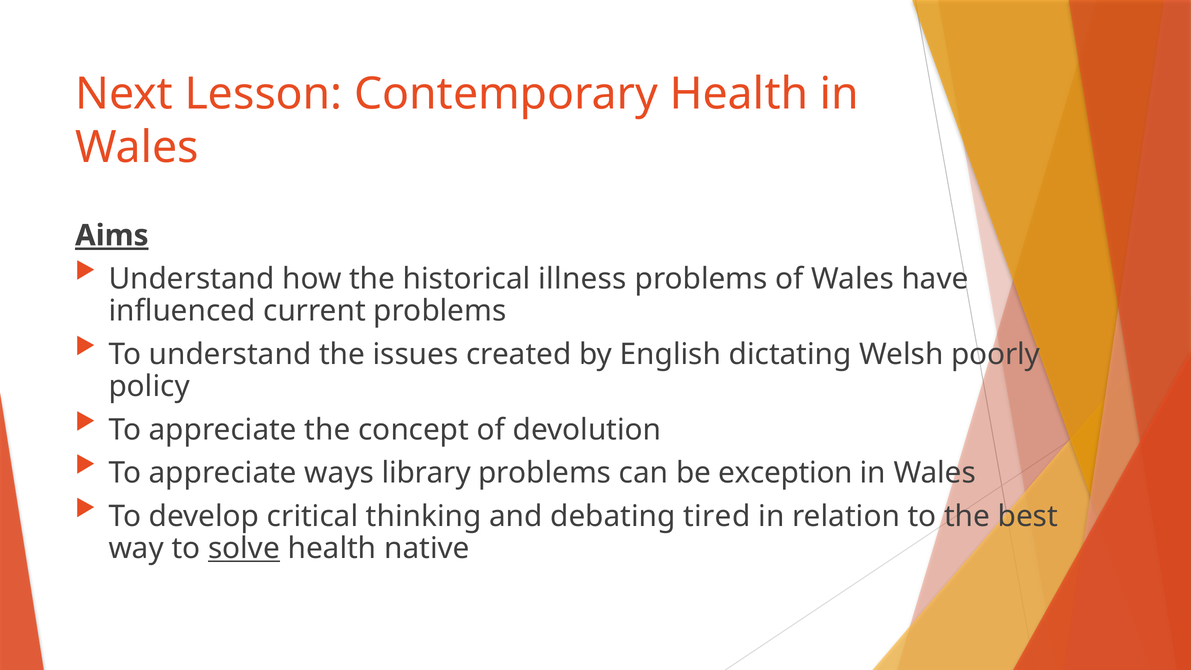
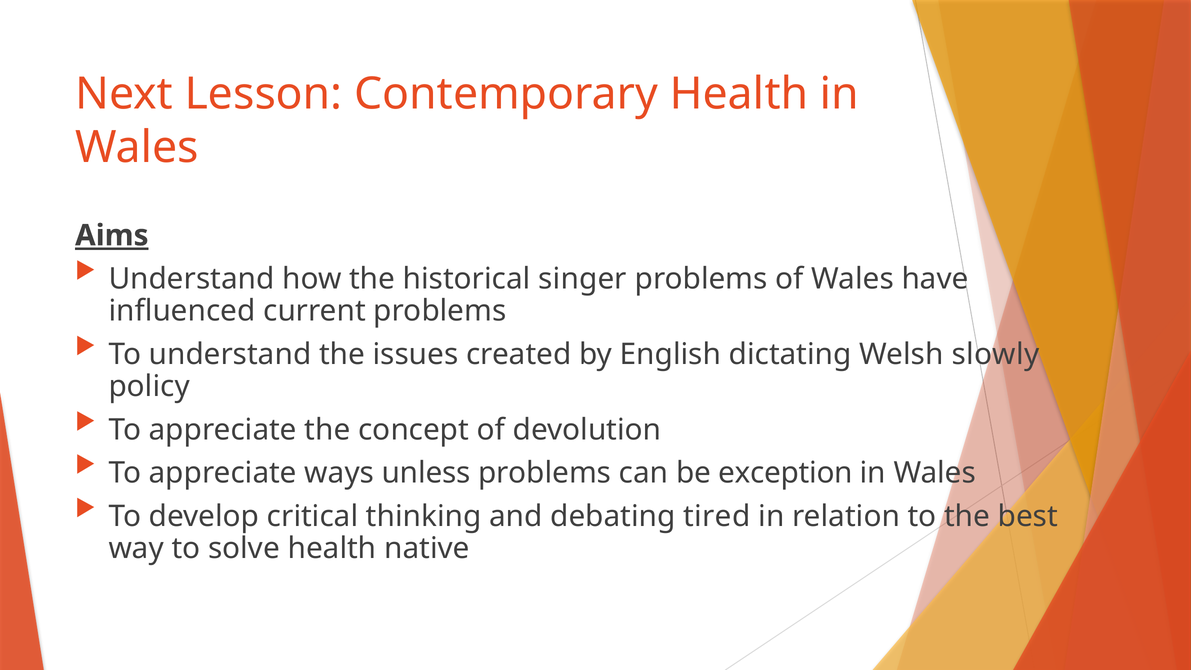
illness: illness -> singer (583, 279)
poorly: poorly -> slowly (995, 354)
library: library -> unless (426, 473)
solve underline: present -> none (244, 548)
